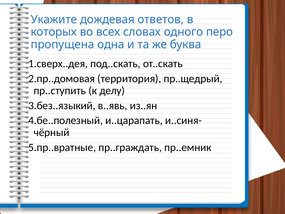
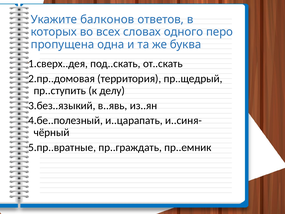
дождевая: дождевая -> балконов (107, 20)
